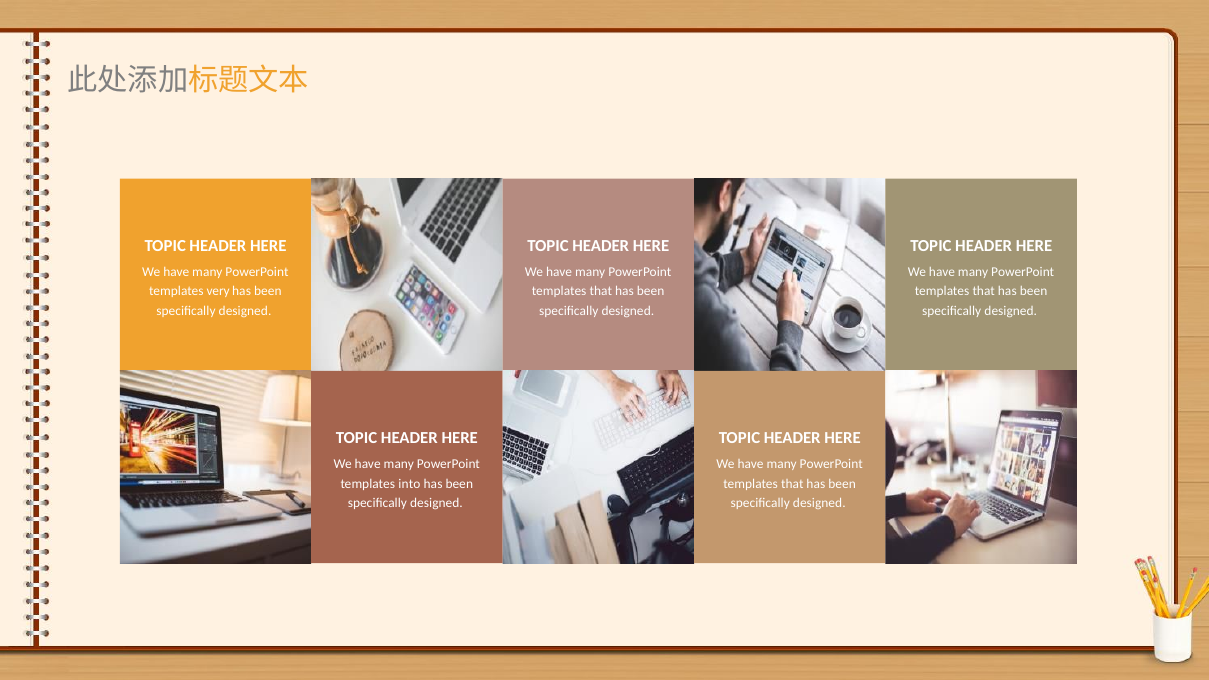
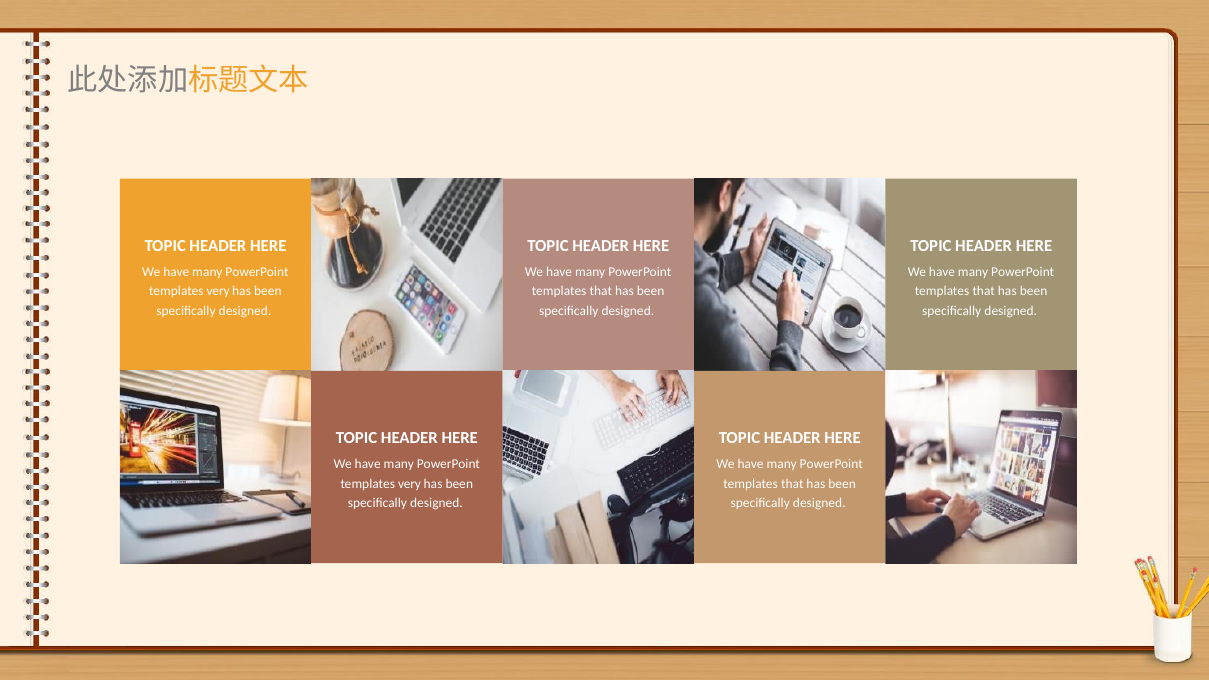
into: into -> very (410, 484)
